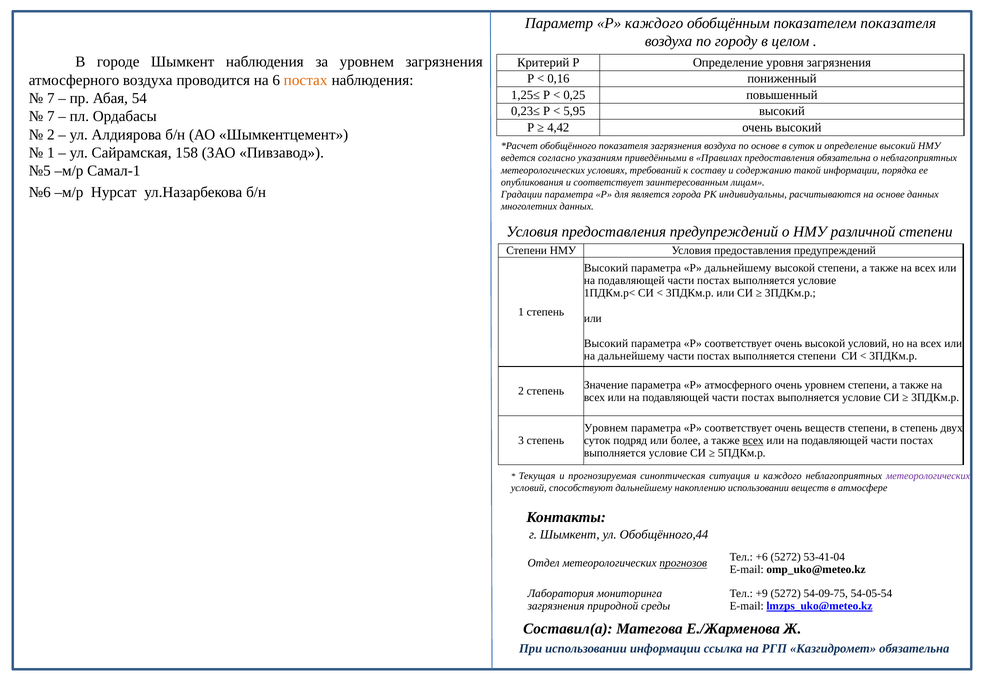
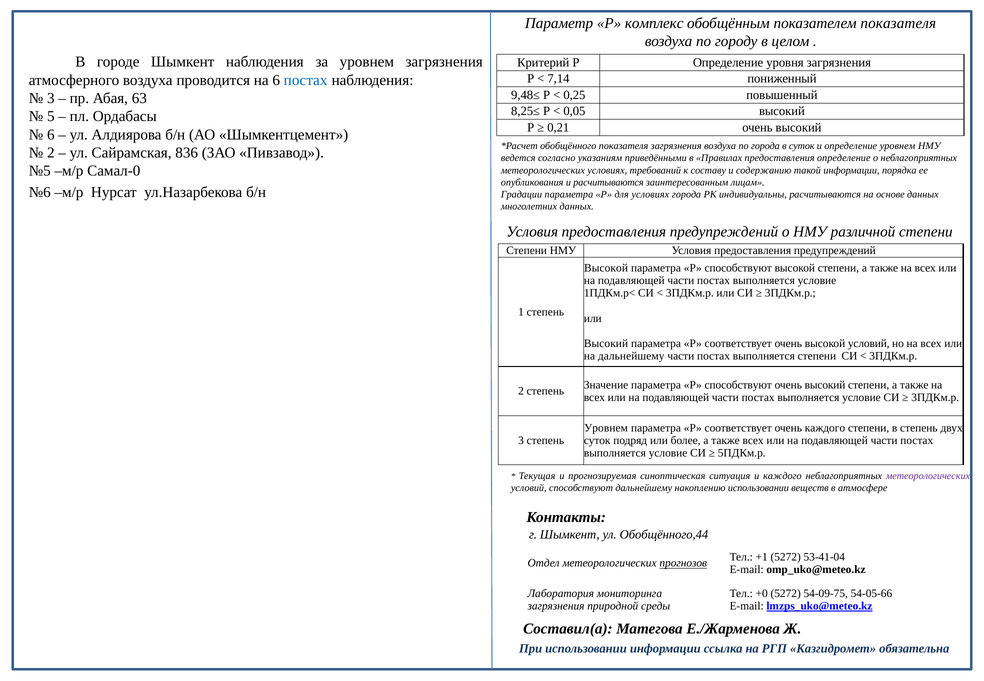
Р каждого: каждого -> комплекс (654, 23)
0,16: 0,16 -> 7,14 (558, 79)
постах colour: orange -> blue (306, 80)
1,25≤: 1,25≤ -> 9,48≤ (526, 95)
7: 7 -> 3 (51, 98)
54: 54 -> 63 (139, 98)
0,23≤: 0,23≤ -> 8,25≤ (526, 111)
5,95: 5,95 -> 0,05 (574, 111)
7: 7 -> 5 (51, 116)
4,42: 4,42 -> 0,21 (558, 127)
2: 2 -> 6 (51, 135)
по основе: основе -> города (765, 146)
определение высокий: высокий -> уровнем (898, 146)
1: 1 -> 2 (51, 153)
158: 158 -> 836 (187, 153)
предоставления обязательна: обязательна -> определение (844, 158)
Самал-1: Самал-1 -> Самал-0 (114, 171)
и соответствует: соответствует -> расчитываются (608, 182)
для является: является -> условиях (650, 194)
Высокий: Высокий -> Высокой (606, 268)
дальнейшему: дальнейшему -> способствуют (738, 268)
Значение параметра Р атмосферного: атмосферного -> способствуют (738, 385)
уровнем: уровнем -> высокий (825, 385)
очень веществ: веществ -> каждого (825, 428)
всех underline: present -> none (753, 441)
+6: +6 -> +1 (762, 557)
+9: +9 -> +0 (762, 594)
54-05-54: 54-05-54 -> 54-05-66 (871, 594)
